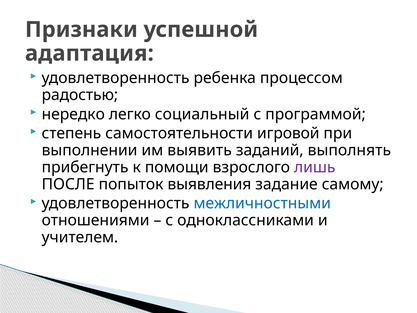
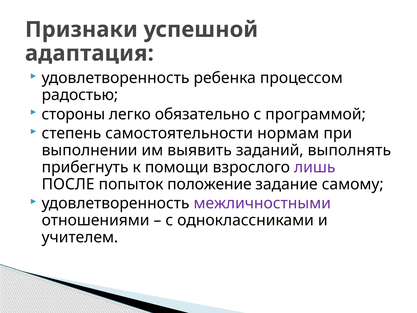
нередко: нередко -> стороны (73, 114)
социальный: социальный -> обязательно (202, 114)
игровой: игровой -> нормам (288, 133)
выявления: выявления -> положение (209, 184)
межличностными colour: blue -> purple (262, 203)
